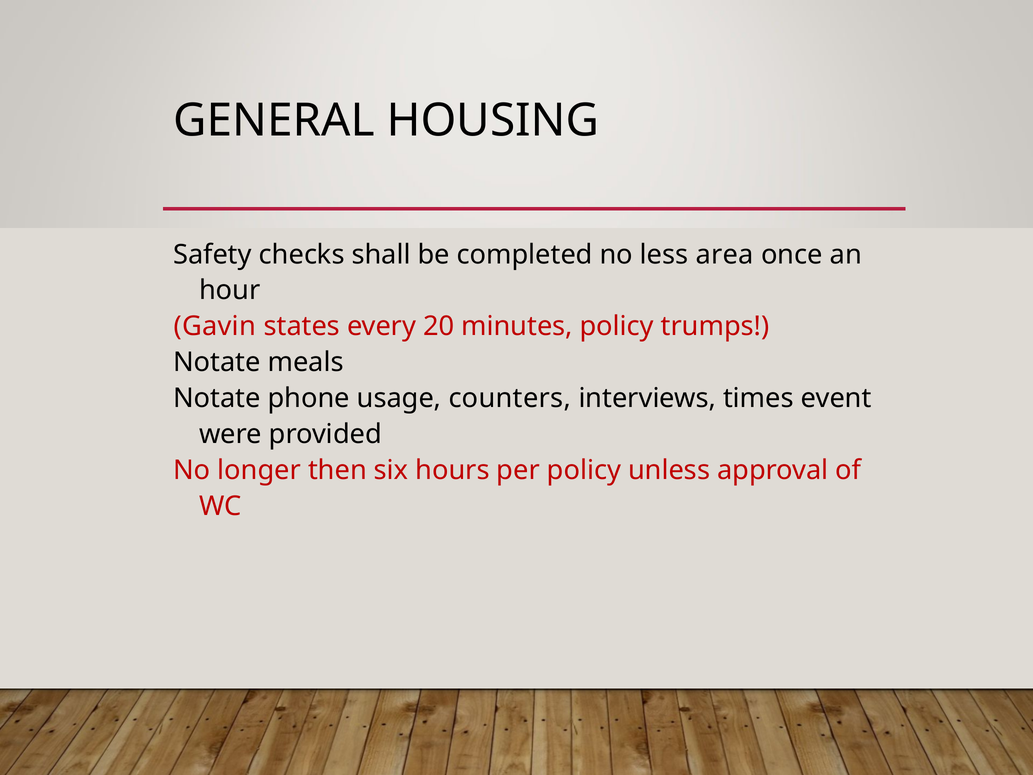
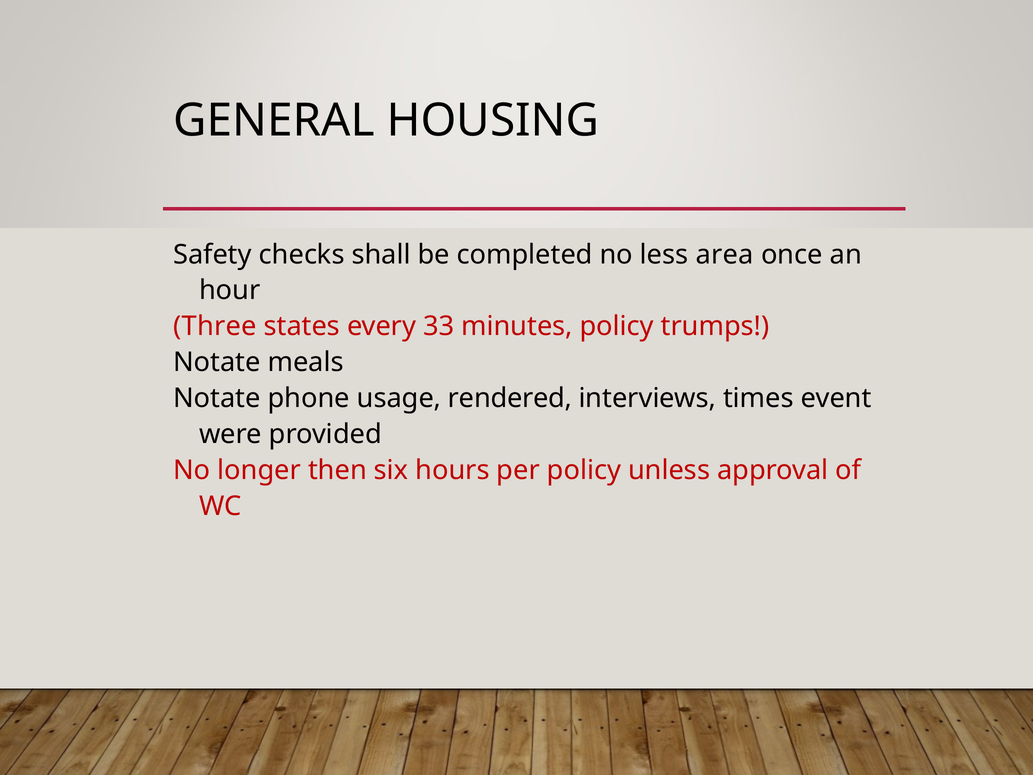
Gavin: Gavin -> Three (215, 326)
20: 20 -> 33 (439, 326)
counters: counters -> rendered (510, 398)
